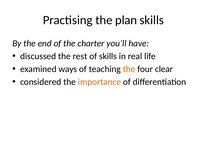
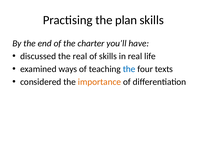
the rest: rest -> real (80, 56)
the colour: orange -> blue (129, 69)
clear: clear -> texts (164, 69)
